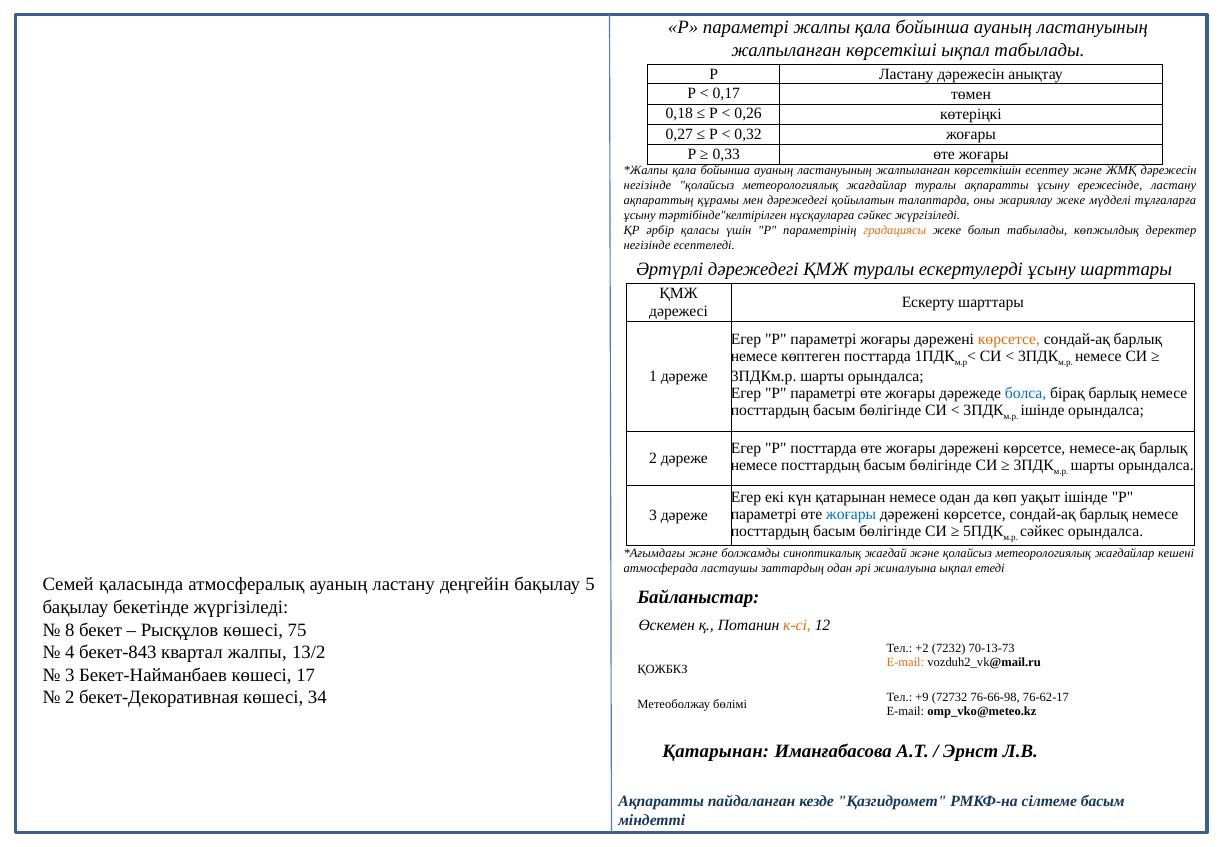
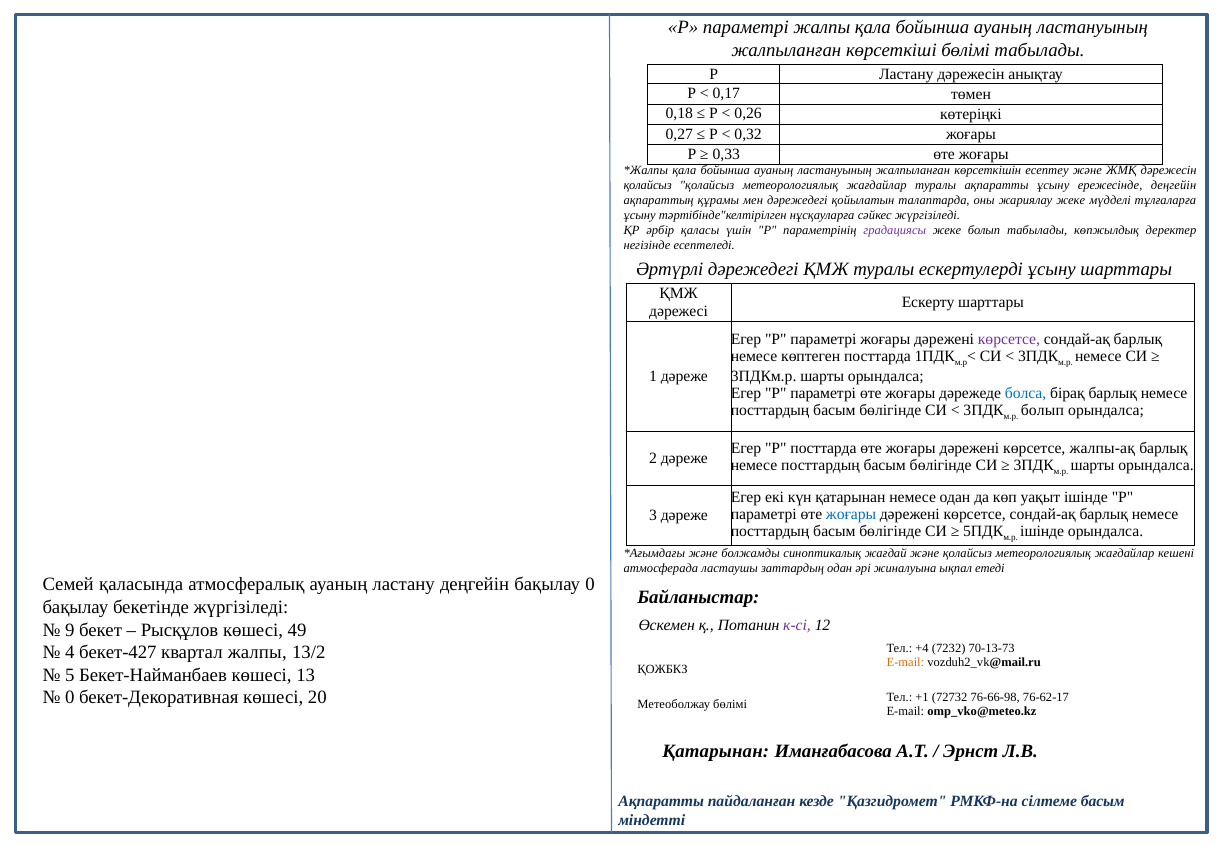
көрсеткіші ықпал: ықпал -> бөлімі (966, 50)
негізінде: негізінде -> қолайсыз (648, 185)
ережесінде ластану: ластану -> деңгейін (1174, 185)
градациясы colour: orange -> purple (895, 230)
көрсетсе colour: orange -> purple (1009, 339)
ішінде: ішінде -> болып (1042, 411)
немесе-ақ: немесе-ақ -> жалпы-ақ (1102, 448)
сәйкес: сәйкес -> ішінде (1042, 531)
бақылау 5: 5 -> 0 (590, 584)
к-сі colour: orange -> purple (797, 626)
8: 8 -> 9 (70, 630)
75: 75 -> 49 (297, 630)
+2: +2 -> +4 (922, 649)
бекет-843: бекет-843 -> бекет-427 (118, 652)
3: 3 -> 5 (70, 675)
17: 17 -> 13 (306, 675)
2: 2 -> 0 (70, 697)
34: 34 -> 20 (317, 697)
+9: +9 -> +1 (922, 697)
